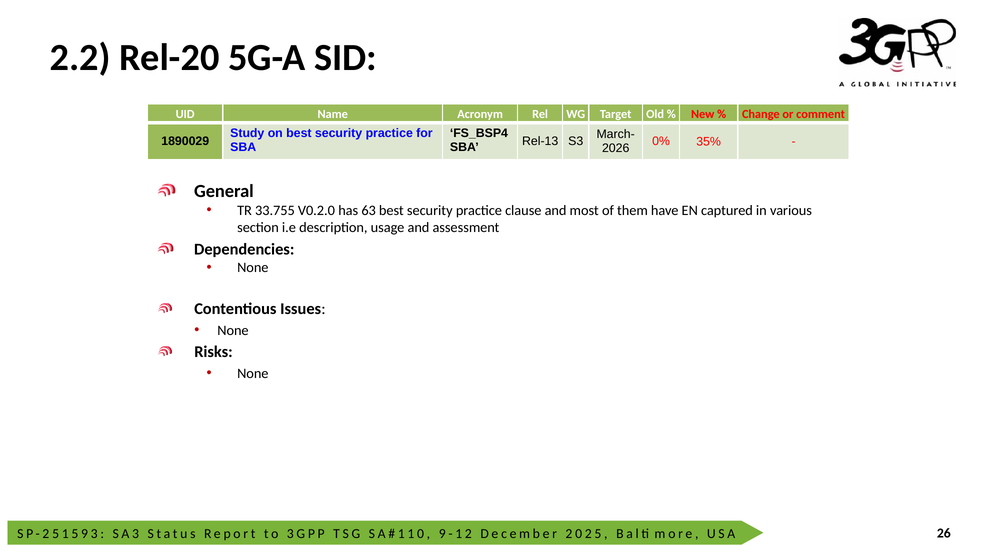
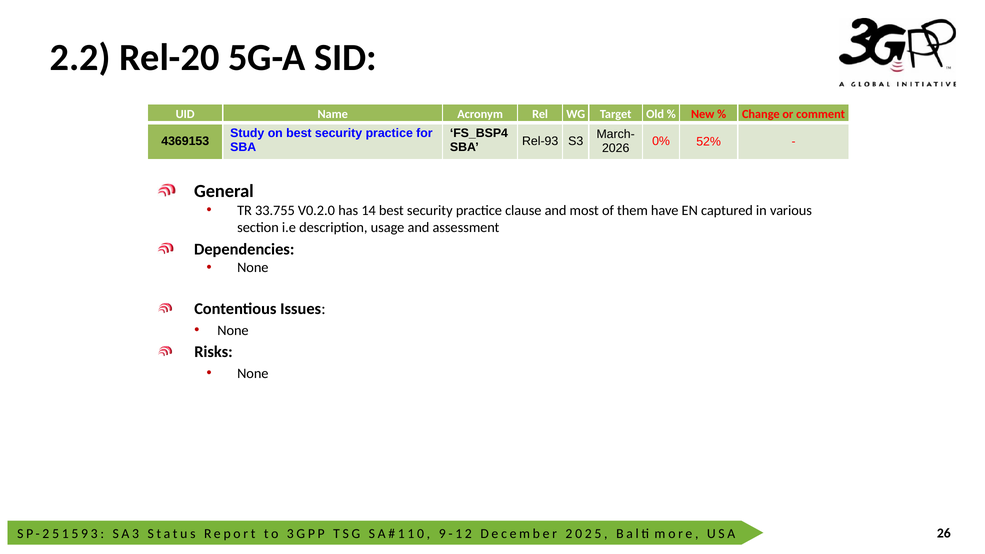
1890029: 1890029 -> 4369153 (185, 141)
35%: 35% -> 52% (709, 142)
Rel-13: Rel-13 -> Rel-93 (540, 141)
63: 63 -> 14 (369, 211)
